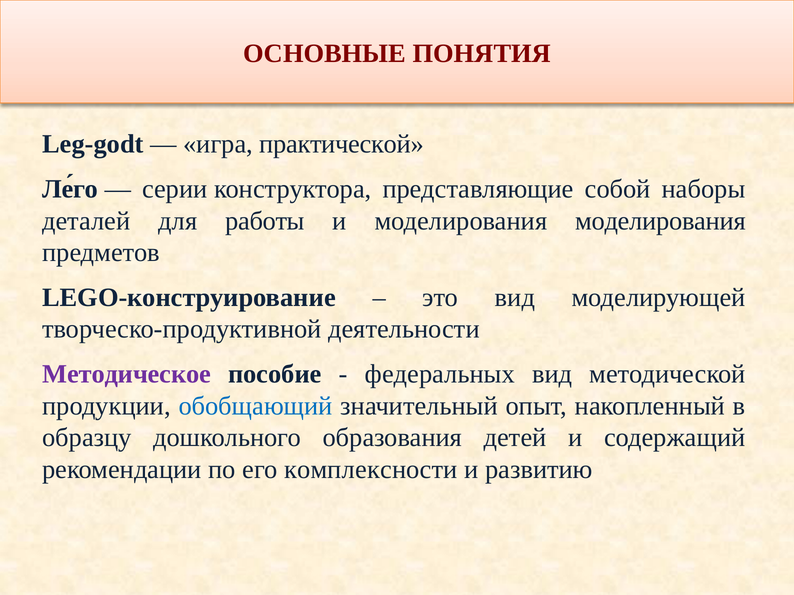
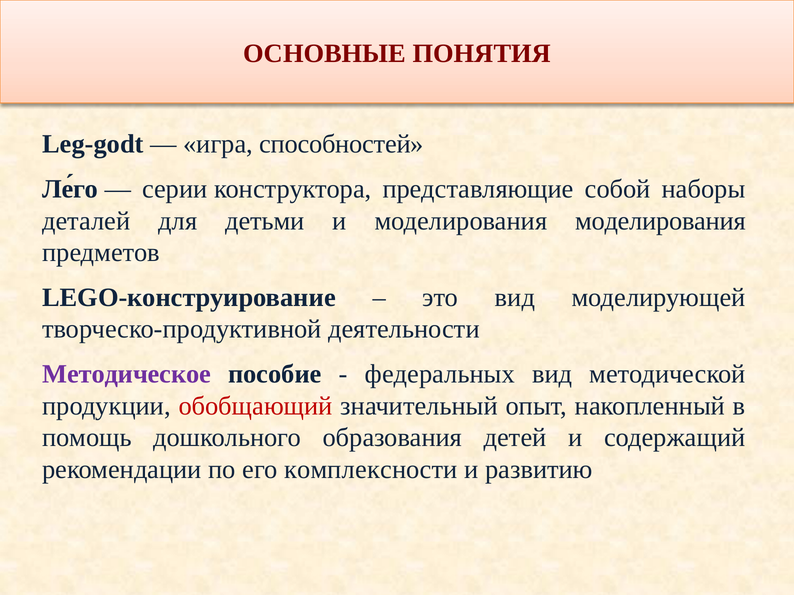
практической: практической -> способностей (342, 144)
работы: работы -> детьми (265, 221)
обобщающий colour: blue -> red (256, 406)
образцу: образцу -> помощь (87, 438)
